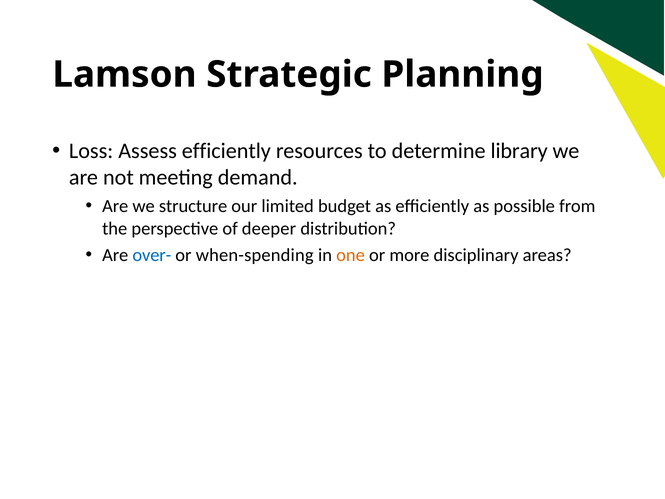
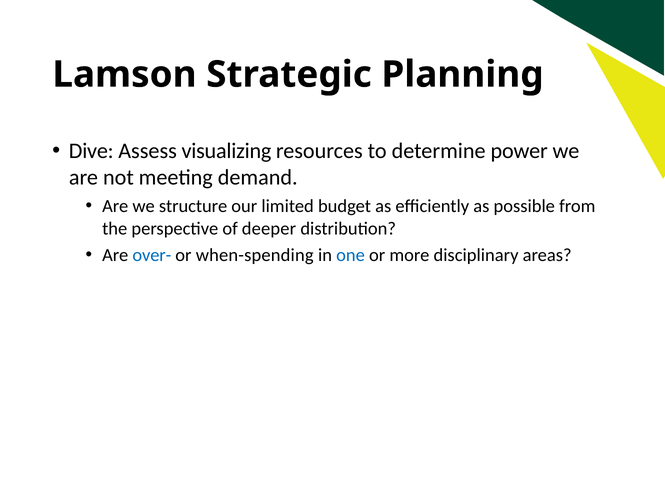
Loss: Loss -> Dive (91, 151)
Assess efficiently: efficiently -> visualizing (226, 151)
library: library -> power (519, 151)
one colour: orange -> blue (351, 255)
